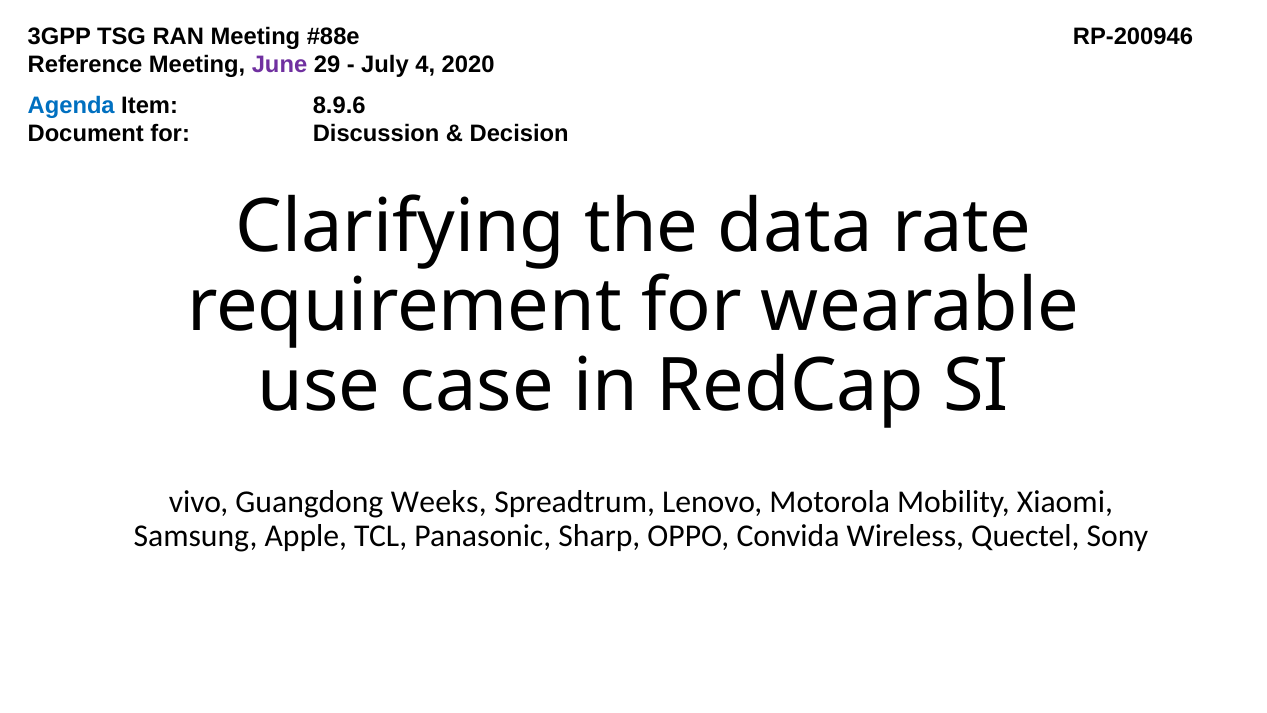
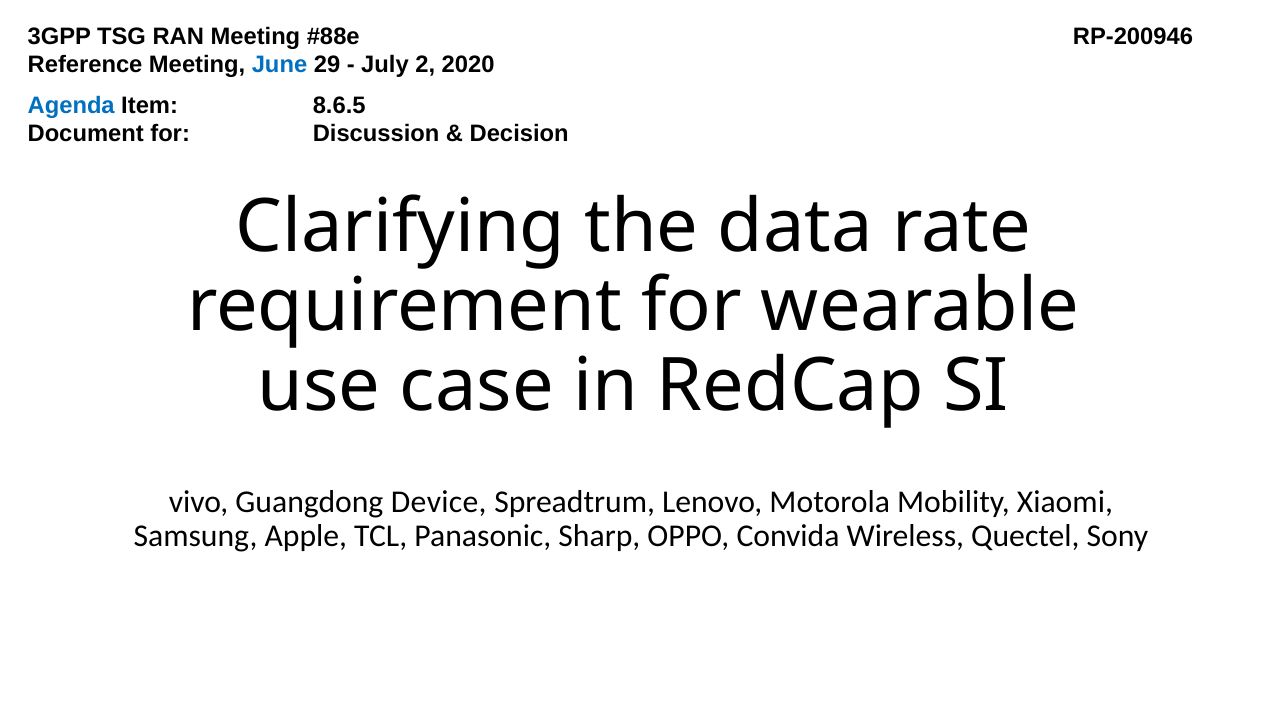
June colour: purple -> blue (279, 65)
4: 4 -> 2 (425, 65)
8.9.6: 8.9.6 -> 8.6.5 (339, 105)
Weeks: Weeks -> Device (439, 502)
